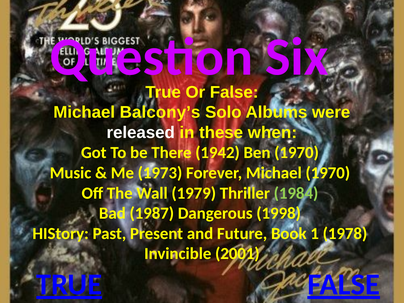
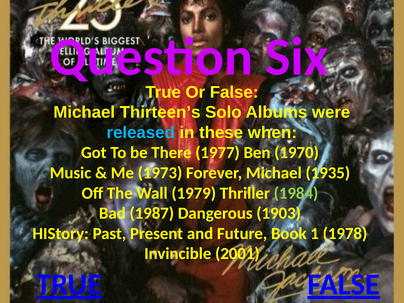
Balcony’s: Balcony’s -> Thirteen’s (160, 112)
released colour: white -> light blue (141, 133)
1942: 1942 -> 1977 (218, 153)
Michael 1970: 1970 -> 1935 (328, 173)
1998: 1998 -> 1903 (279, 213)
